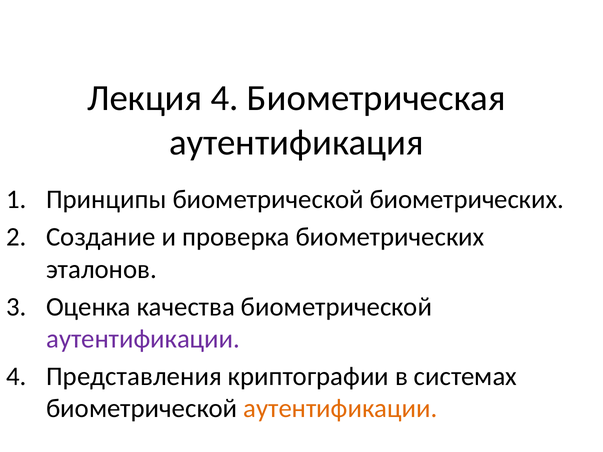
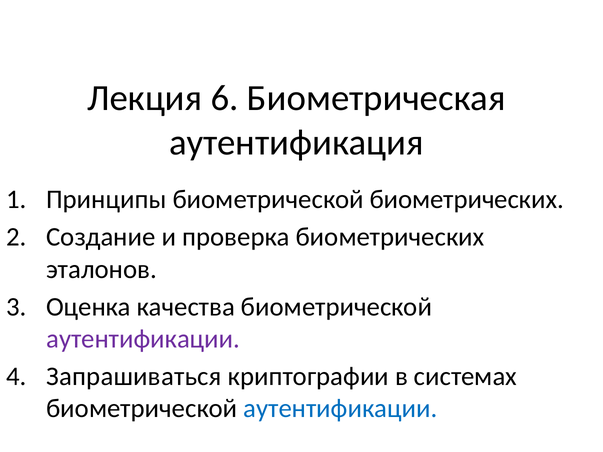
Лекция 4: 4 -> 6 (225, 98)
Представления: Представления -> Запрашиваться (134, 377)
аутентификации colour: orange -> blue (340, 409)
